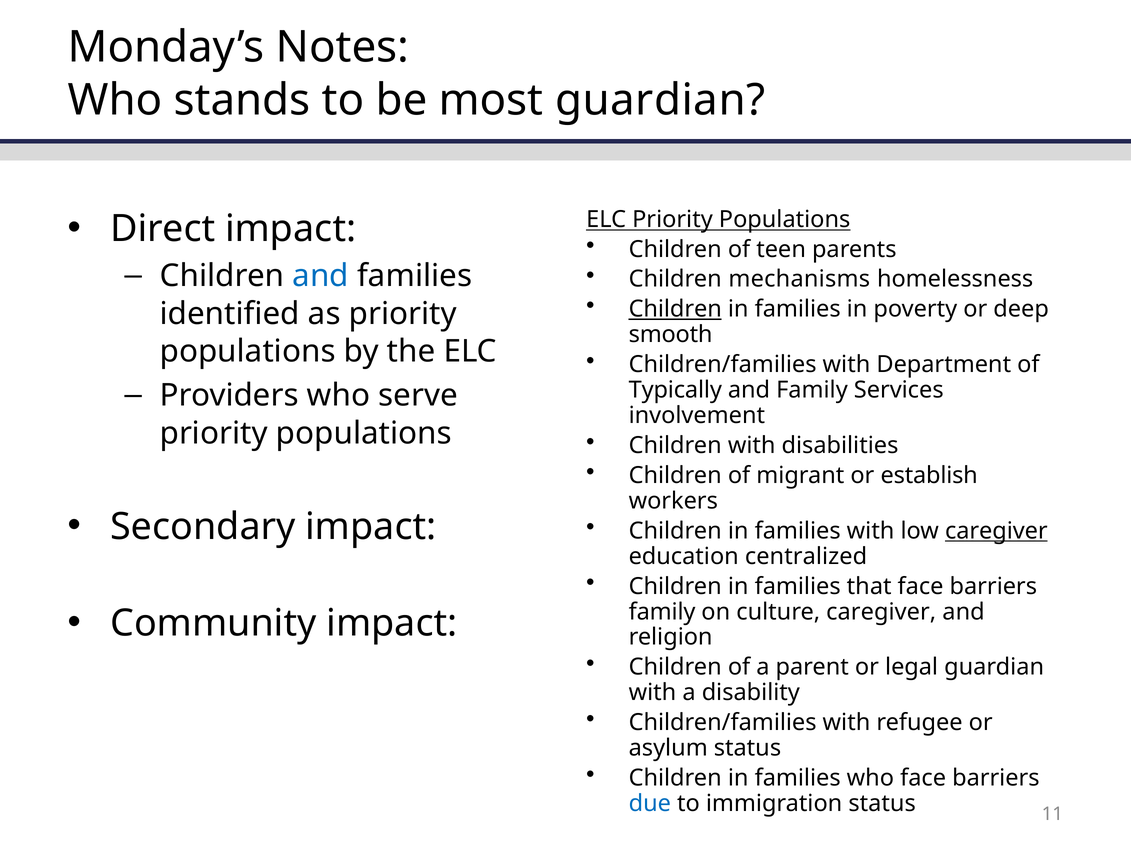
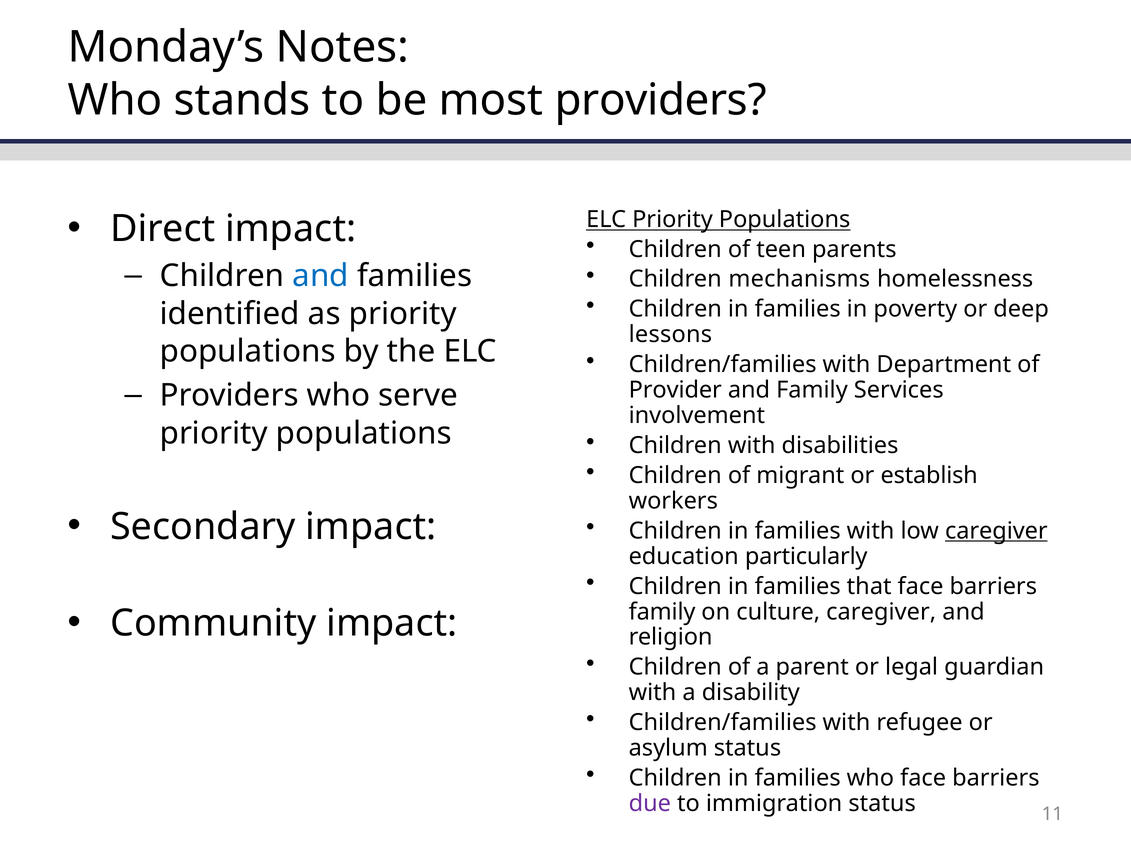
most guardian: guardian -> providers (661, 100)
Children underline: present -> none (675, 309)
smooth: smooth -> lessons (670, 335)
Typically: Typically -> Provider (675, 390)
centralized: centralized -> particularly (806, 556)
due colour: blue -> purple (650, 804)
